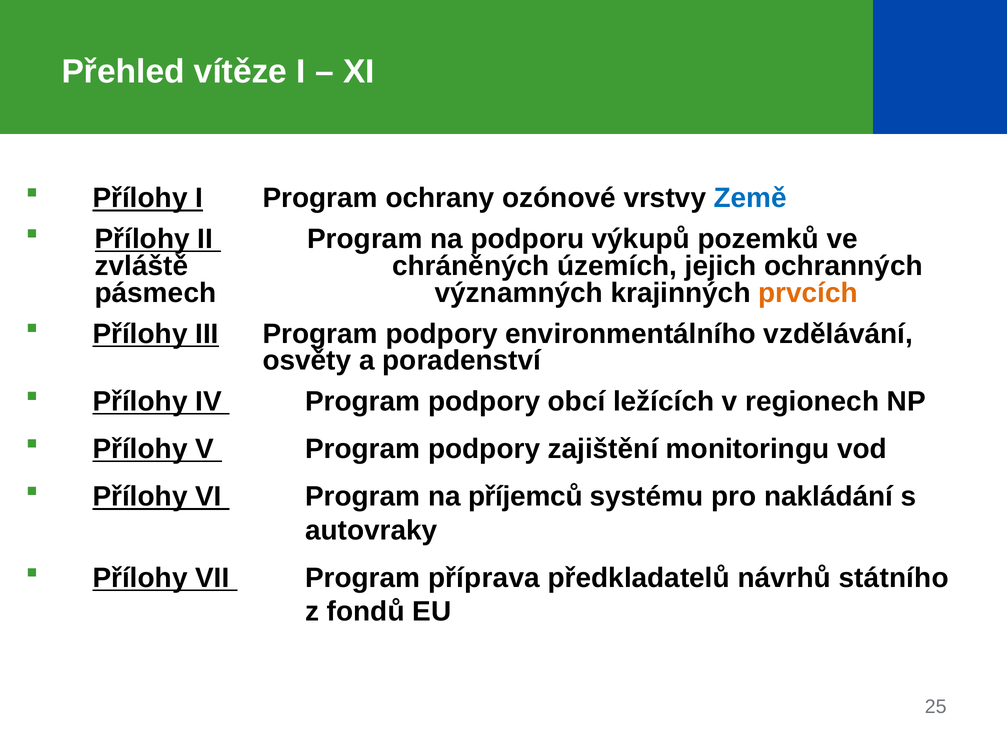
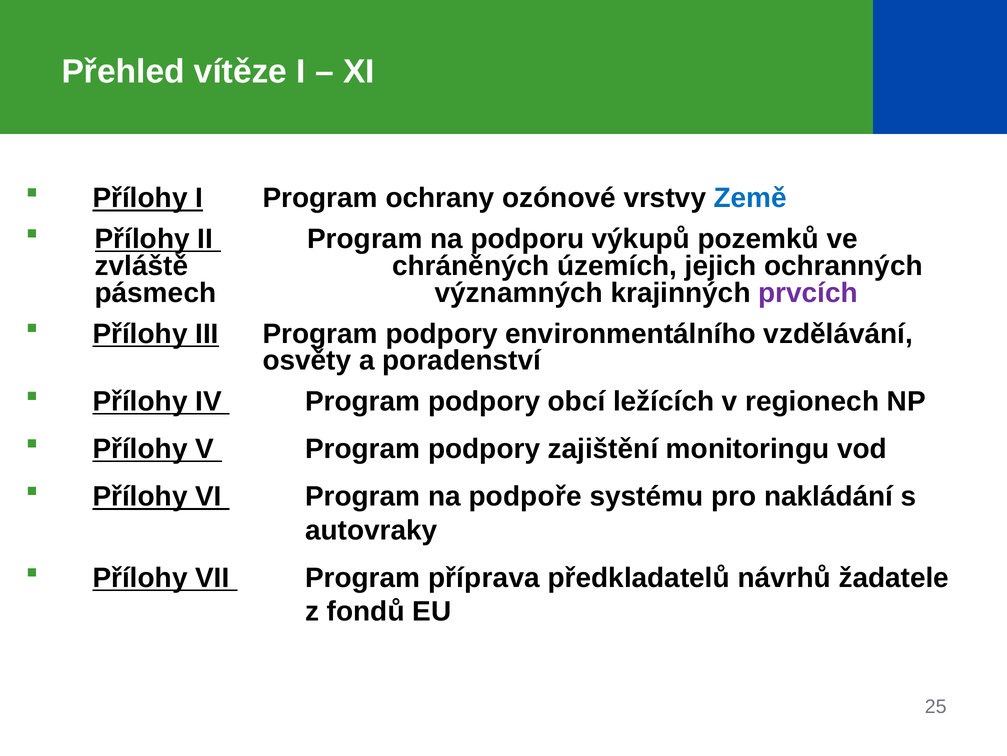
prvcích colour: orange -> purple (808, 293)
příjemců: příjemců -> podpoře (525, 496)
státního: státního -> žadatele (894, 577)
